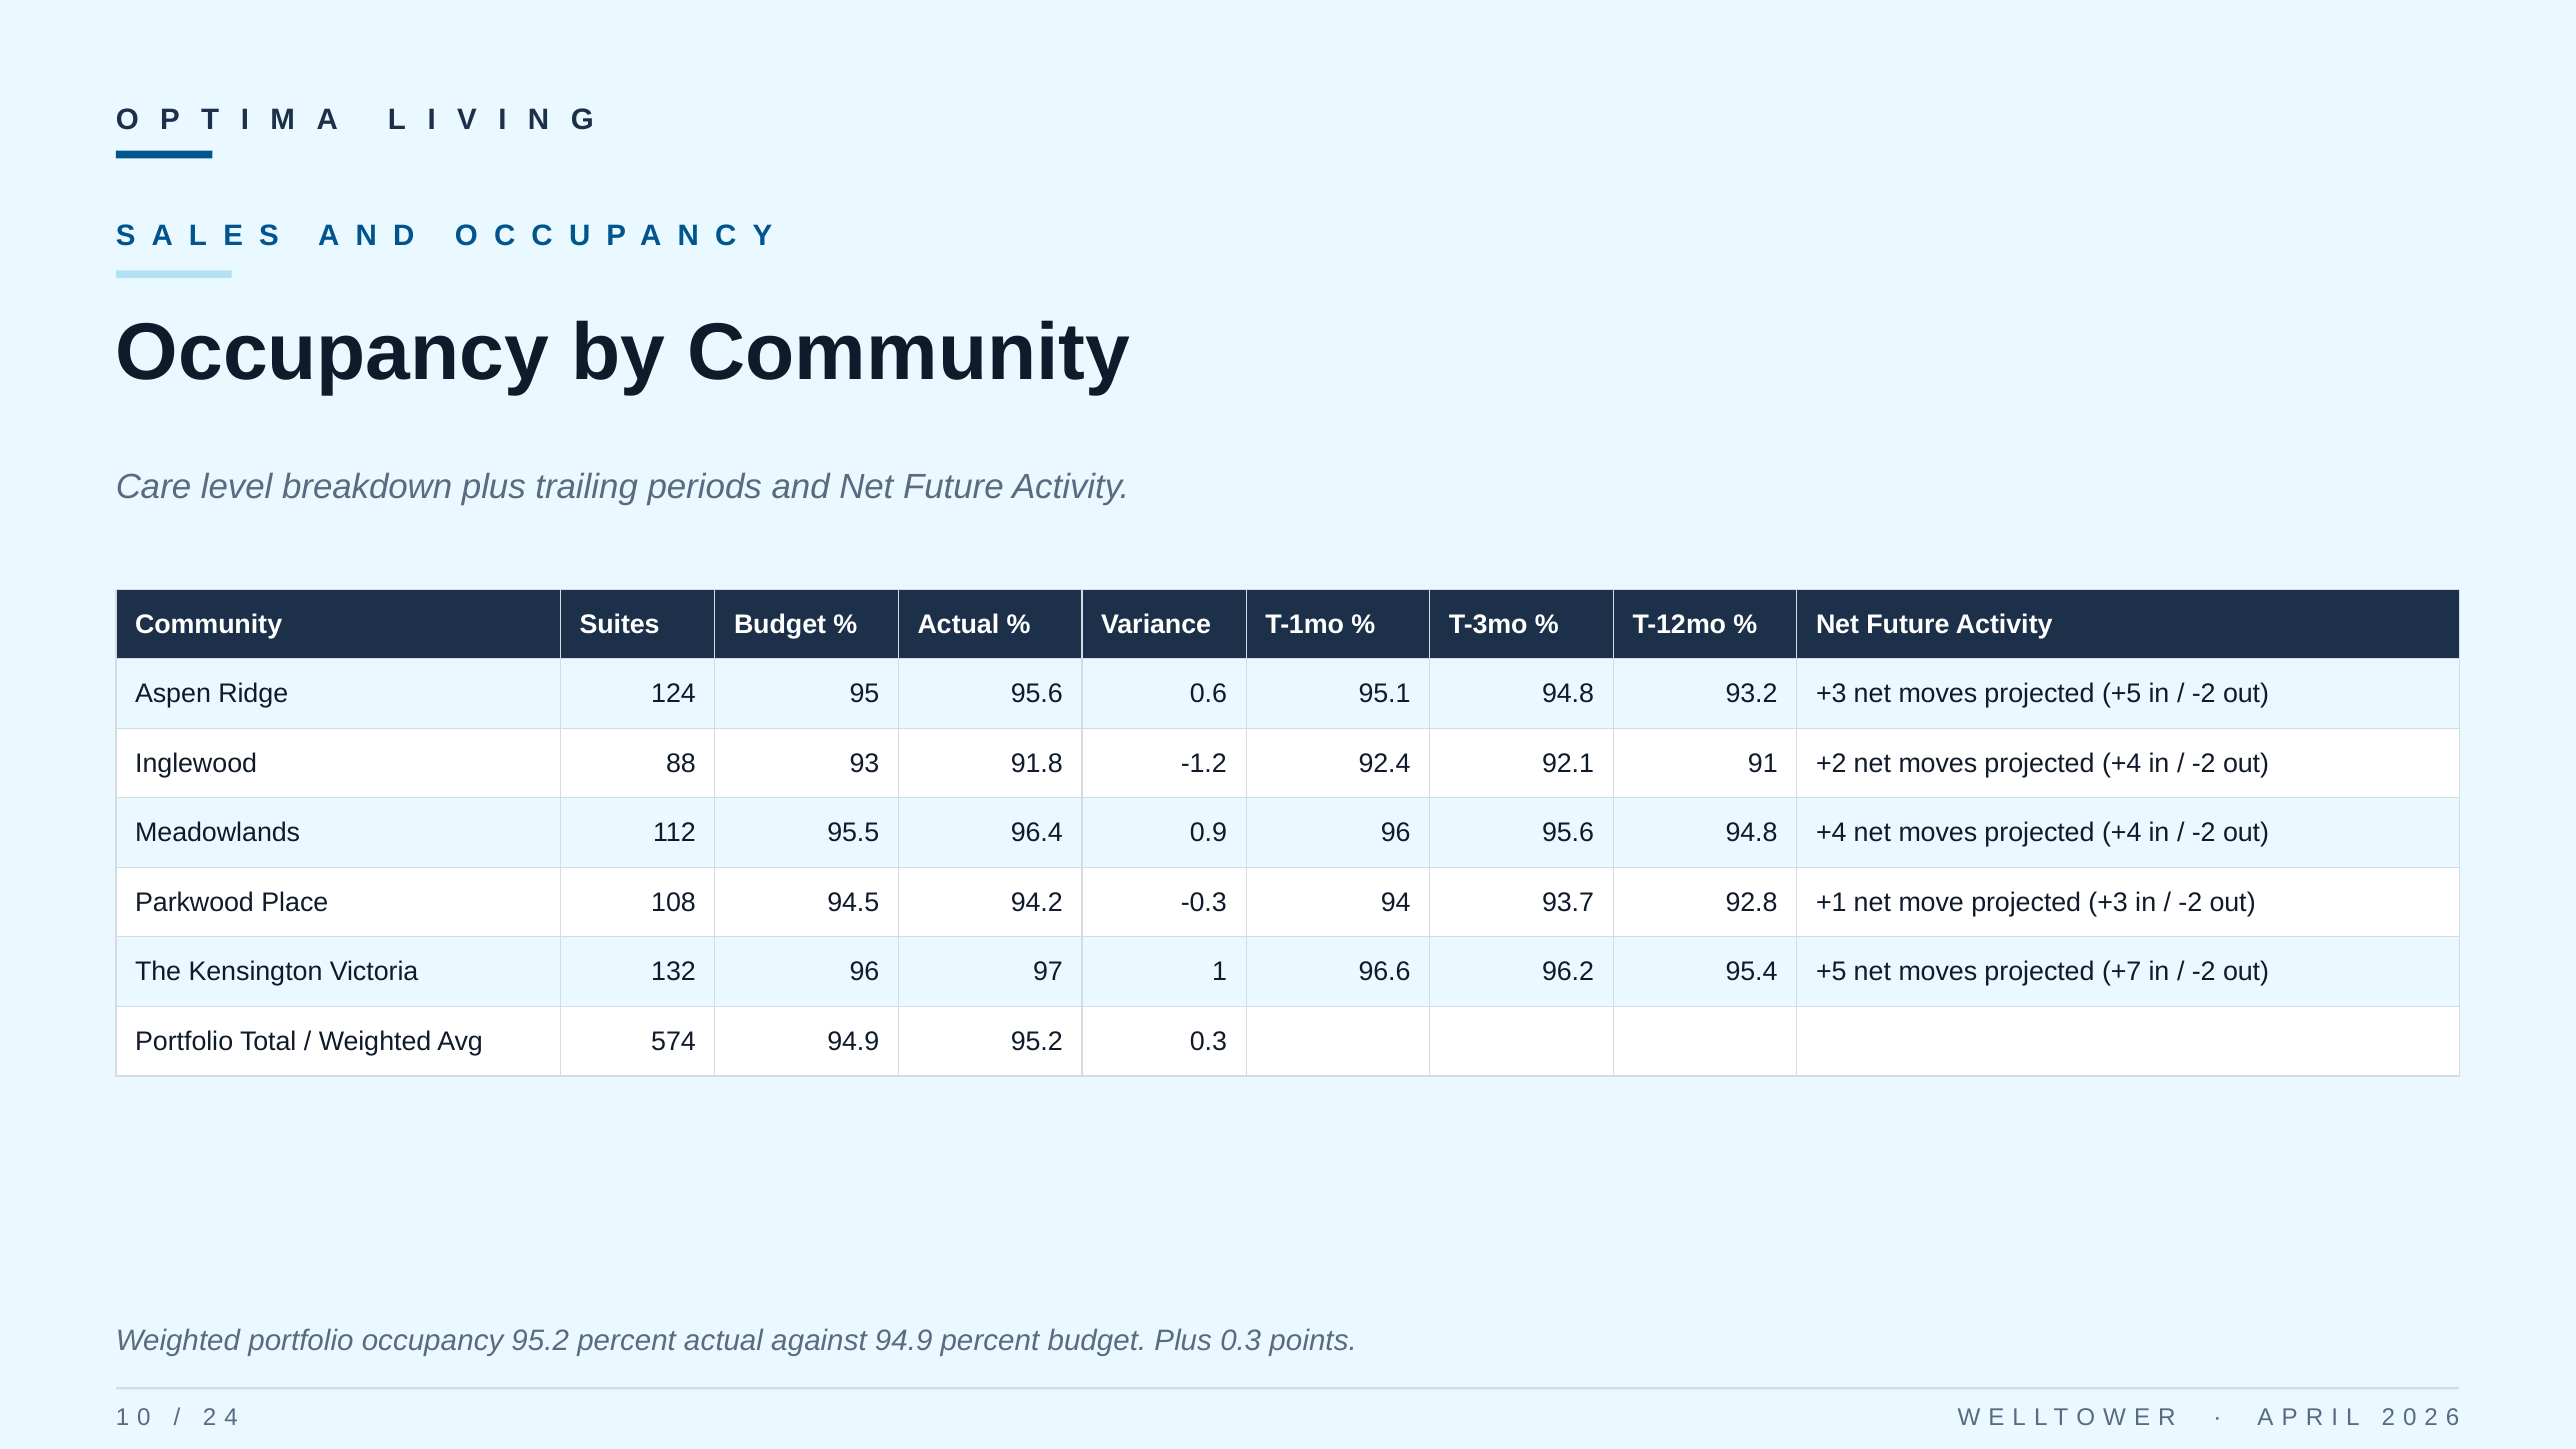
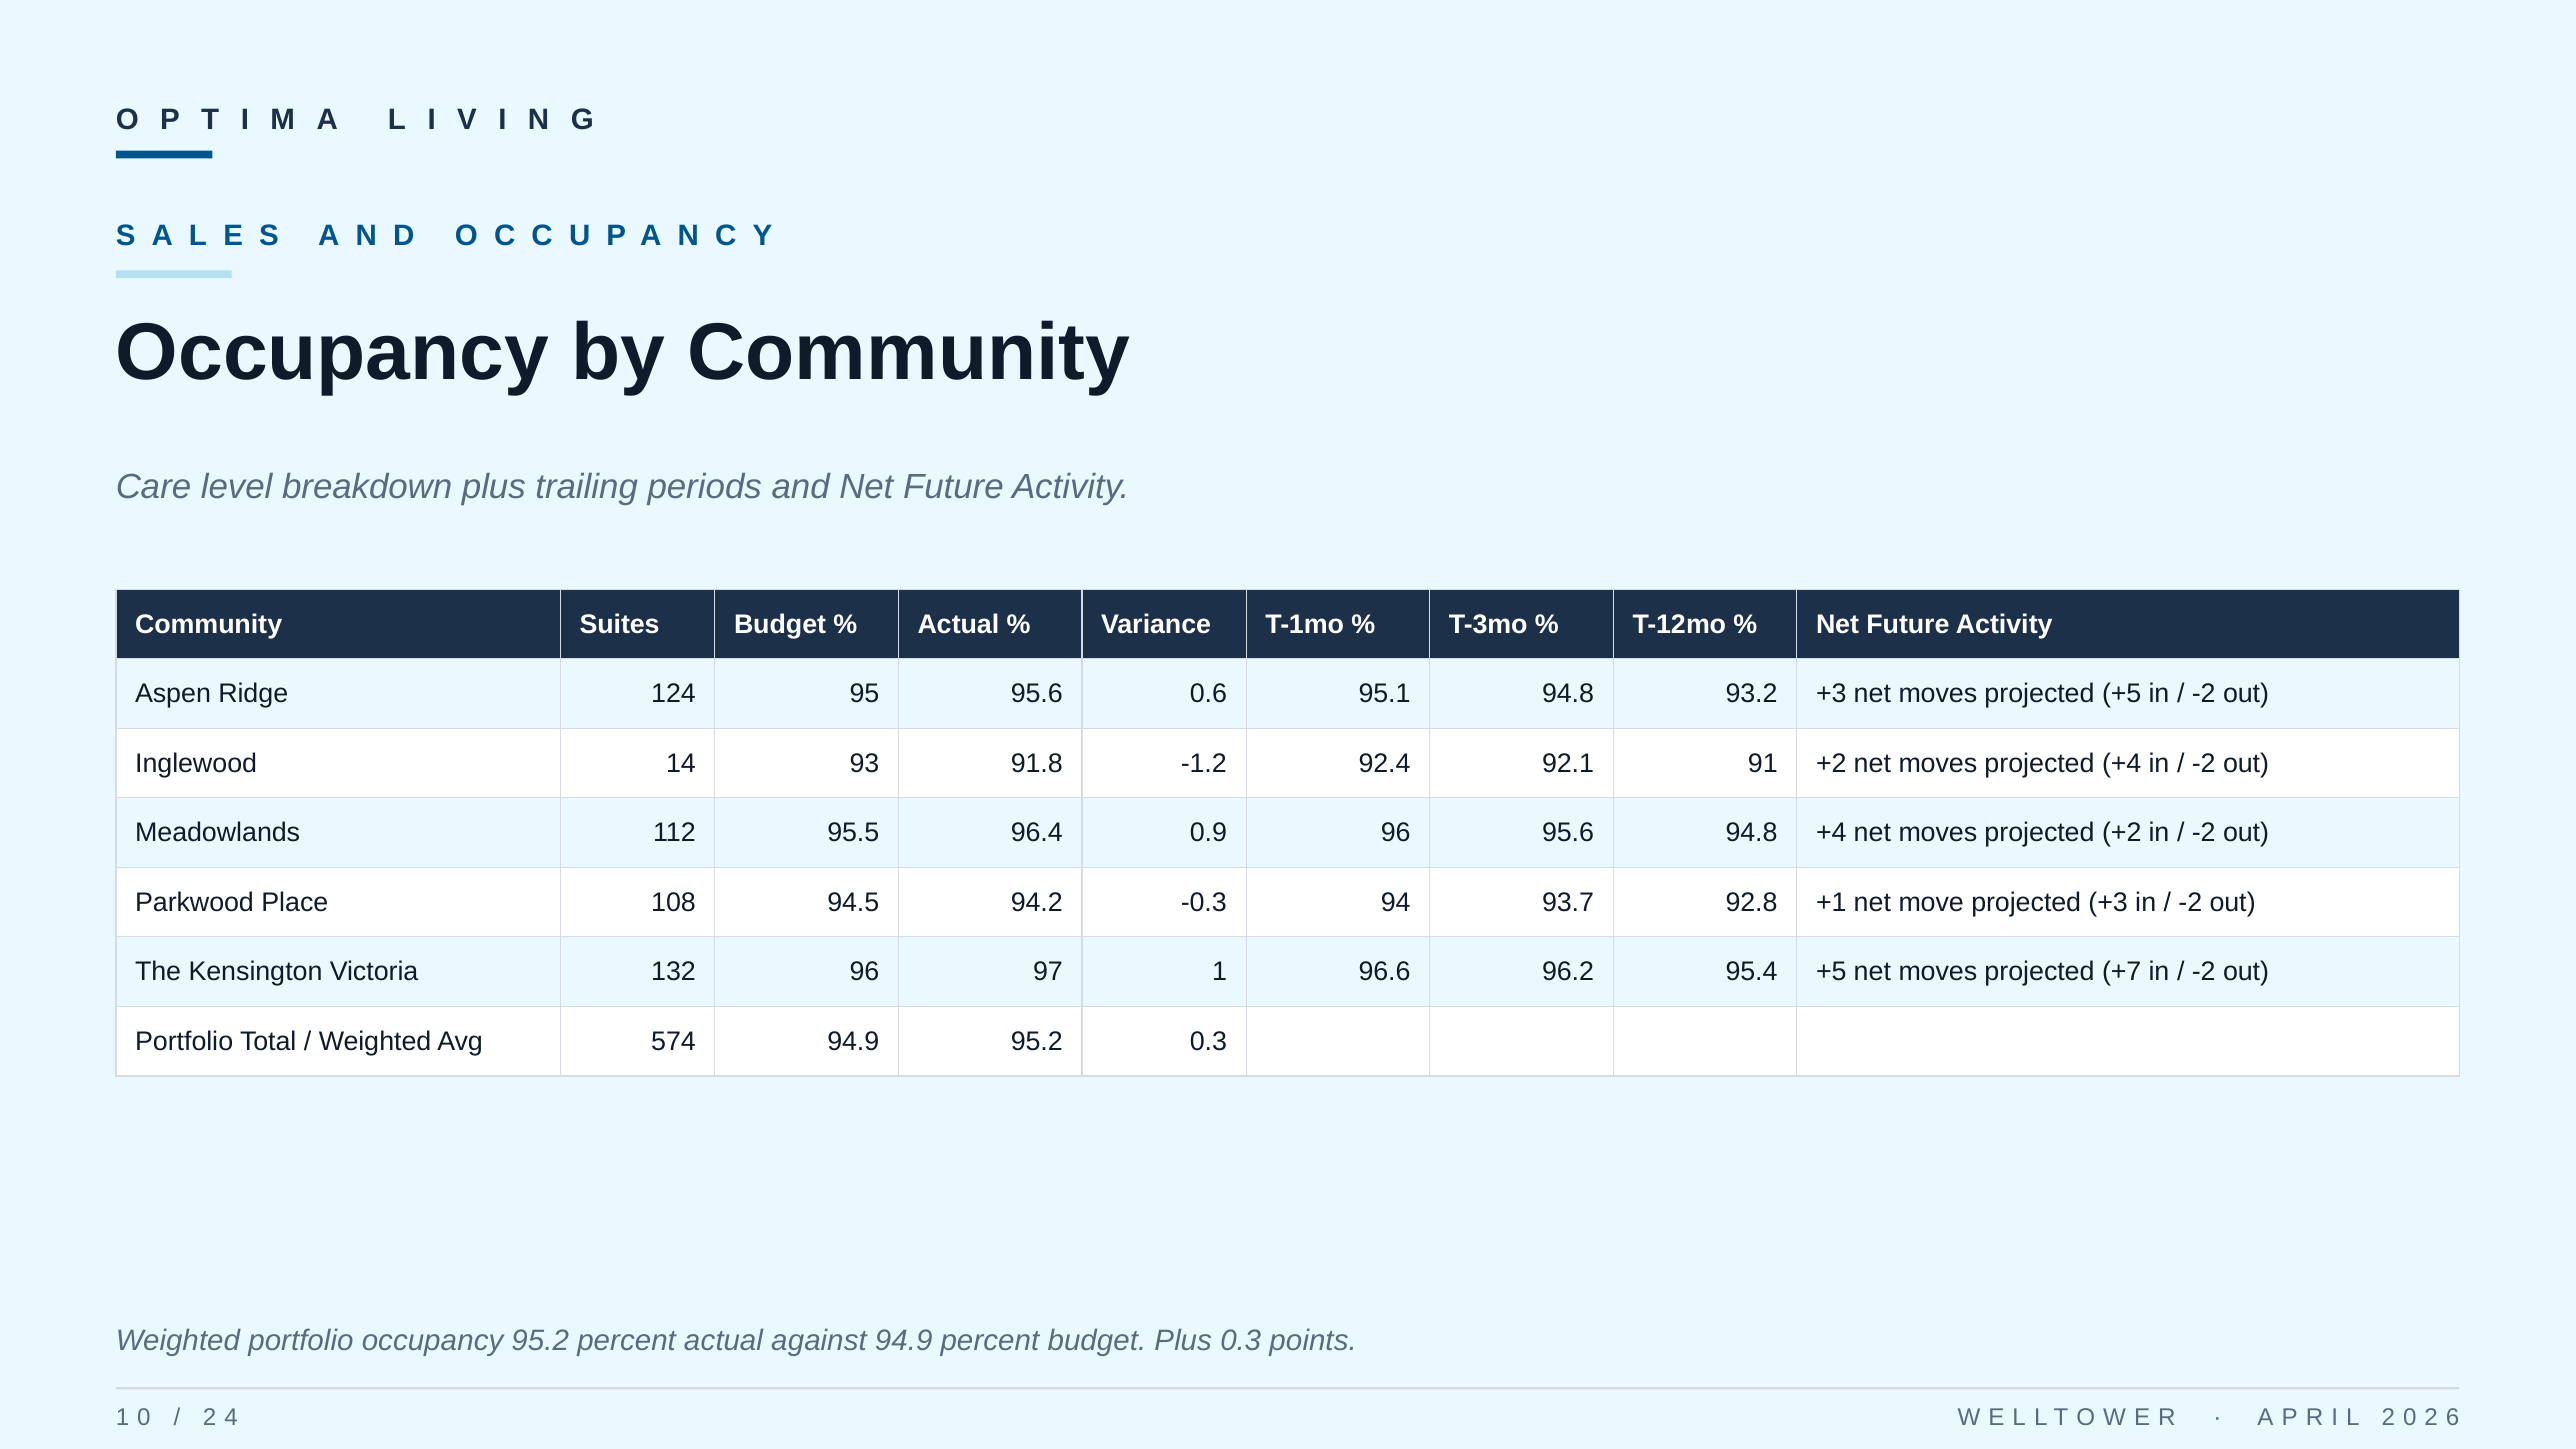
88: 88 -> 14 (681, 763)
+4: +4 -> +2 (2122, 833)
